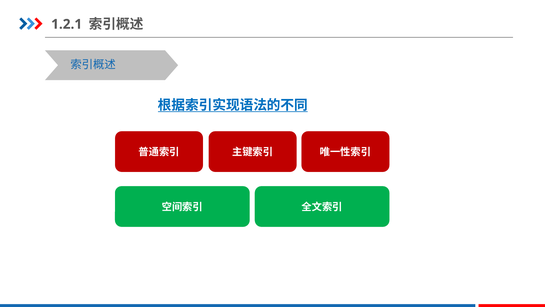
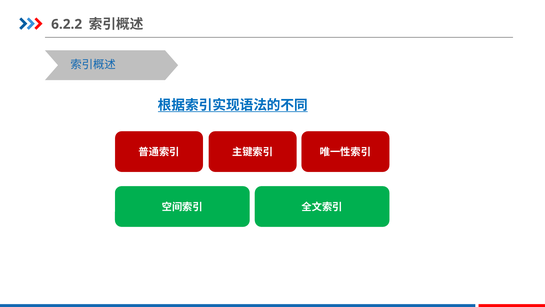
1.2.1: 1.2.1 -> 6.2.2 (67, 24)
